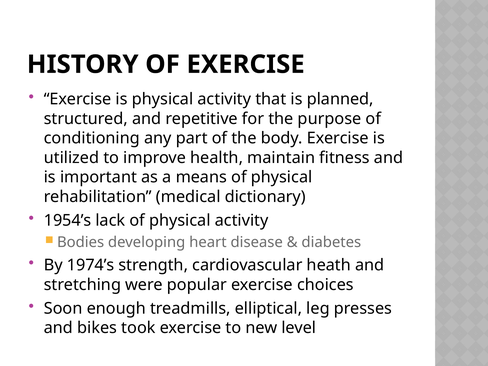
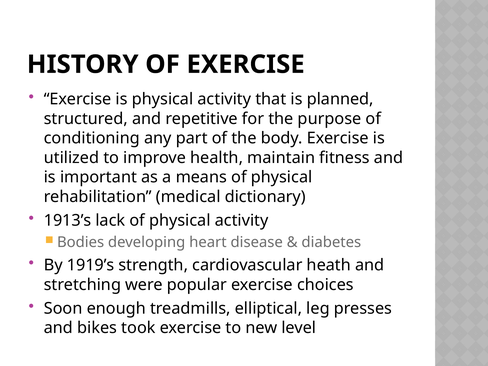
1954’s: 1954’s -> 1913’s (68, 220)
1974’s: 1974’s -> 1919’s (91, 265)
